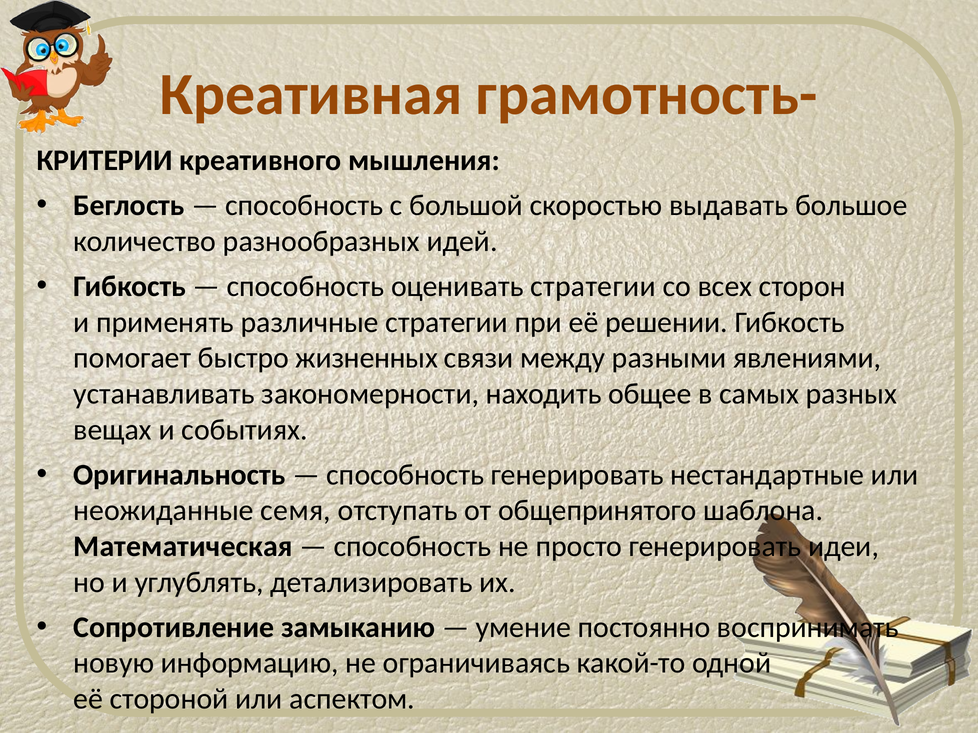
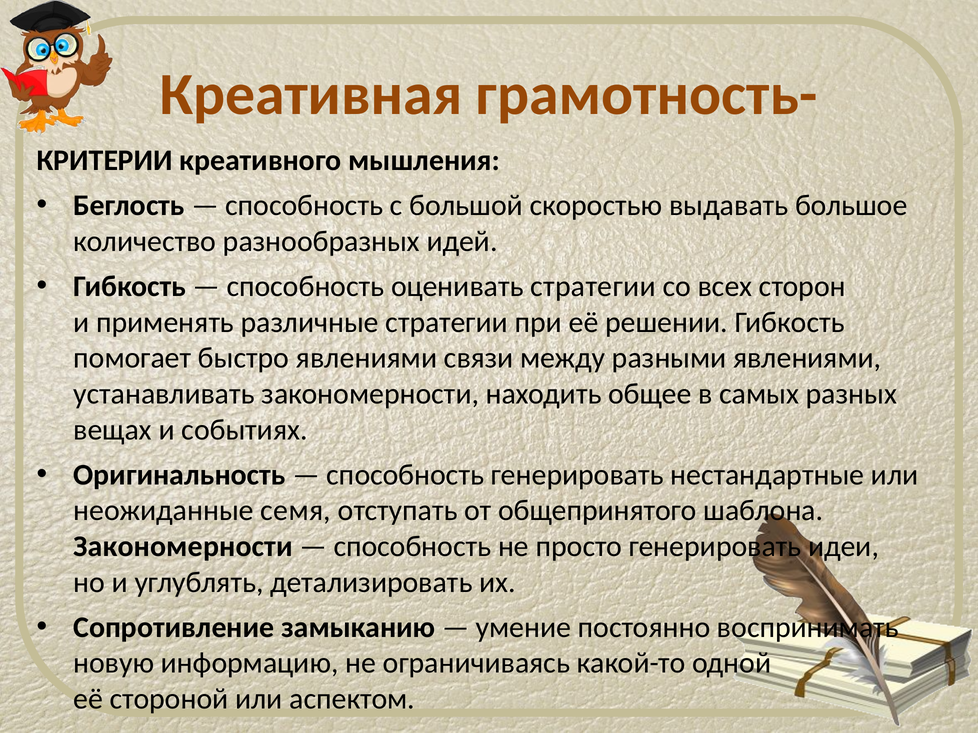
быстро жизненных: жизненных -> явлениями (367, 358)
Математическая: Математическая -> Закономерности (183, 547)
